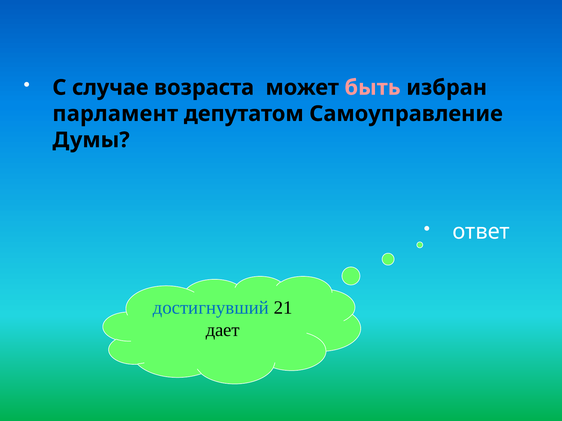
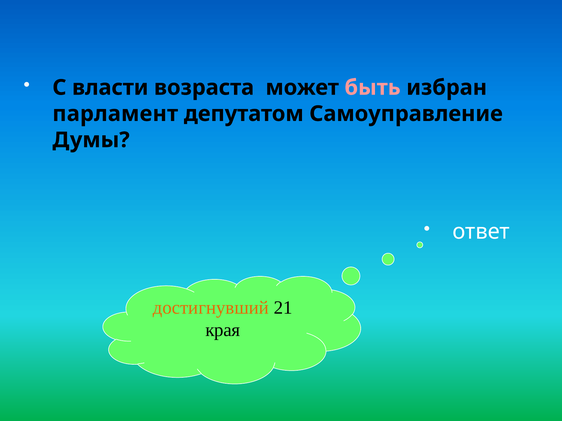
случае: случае -> власти (110, 88)
достигнувший colour: blue -> orange (211, 308)
дает: дает -> края (223, 330)
